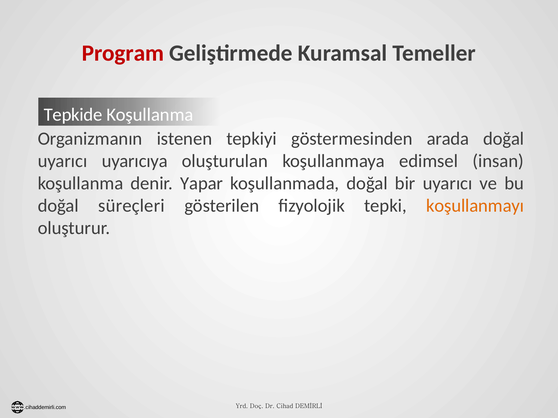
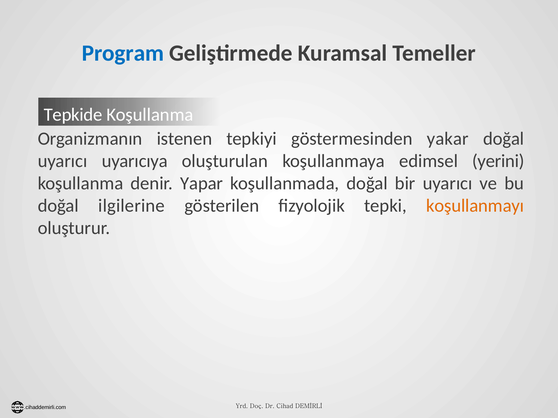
Program colour: red -> blue (123, 53)
arada: arada -> yakar (448, 139)
insan: insan -> yerini (498, 161)
süreçleri: süreçleri -> ilgilerine (131, 206)
